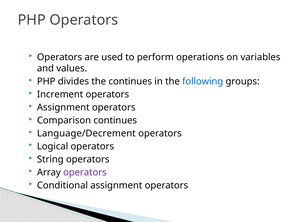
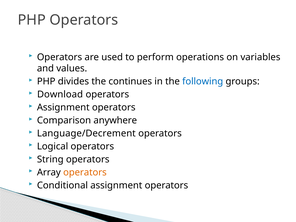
Increment: Increment -> Download (60, 94)
Comparison continues: continues -> anywhere (115, 120)
operators colour: purple -> orange (85, 172)
